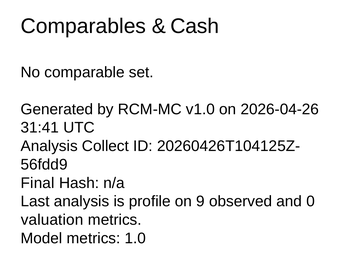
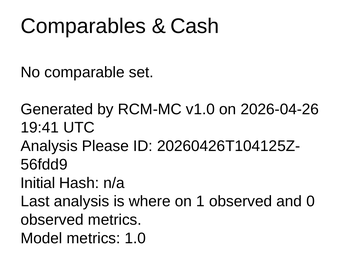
31:41: 31:41 -> 19:41 (40, 128)
Collect: Collect -> Please (105, 146)
Final: Final -> Initial (38, 183)
profile: profile -> where (150, 201)
9: 9 -> 1 (201, 201)
valuation: valuation -> observed (52, 220)
